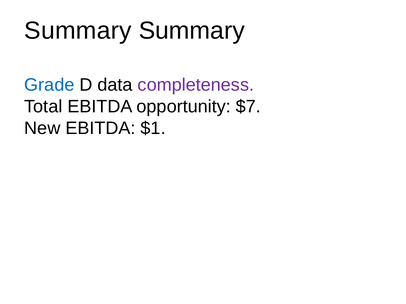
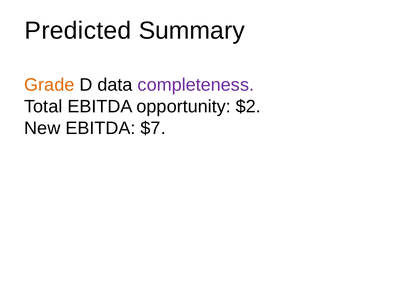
Summary: Summary -> Predicted (78, 31)
Grade colour: blue -> orange (49, 85)
$7: $7 -> $2 (248, 107)
$1: $1 -> $7 (153, 128)
